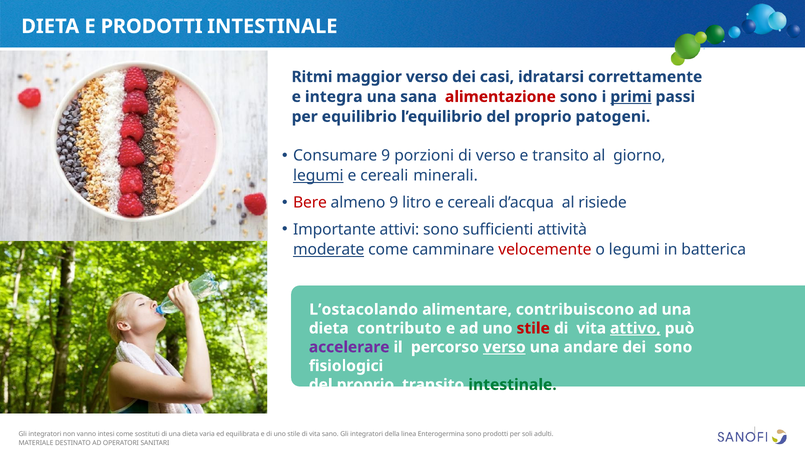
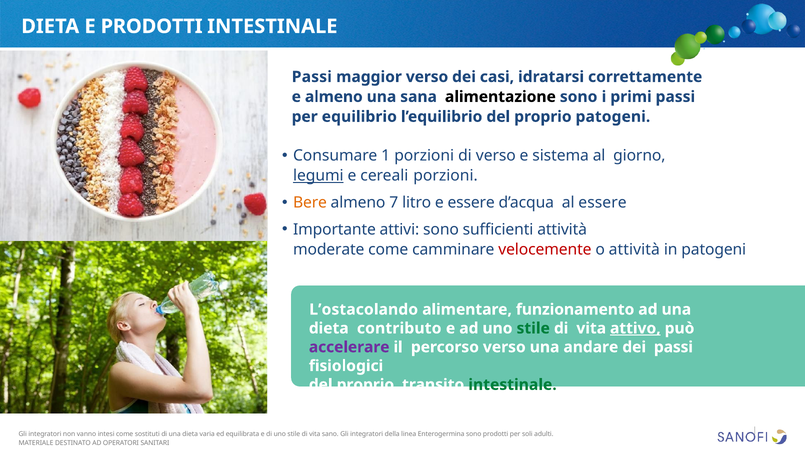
Ritmi: Ritmi -> Passi (312, 77)
e integra: integra -> almeno (334, 97)
alimentazione colour: red -> black (500, 97)
primi underline: present -> none (631, 97)
Consumare 9: 9 -> 1 (386, 156)
e transito: transito -> sistema (561, 156)
cereali minerali: minerali -> porzioni (446, 176)
Bere colour: red -> orange (310, 203)
almeno 9: 9 -> 7 (394, 203)
litro e cereali: cereali -> essere (471, 203)
al risiede: risiede -> essere (602, 203)
moderate underline: present -> none (329, 250)
o legumi: legumi -> attività (634, 250)
in batterica: batterica -> patogeni (714, 250)
contribuiscono: contribuiscono -> funzionamento (575, 309)
stile colour: red -> green (533, 328)
verso underline: present -> none (504, 347)
dei sono: sono -> passi (673, 347)
